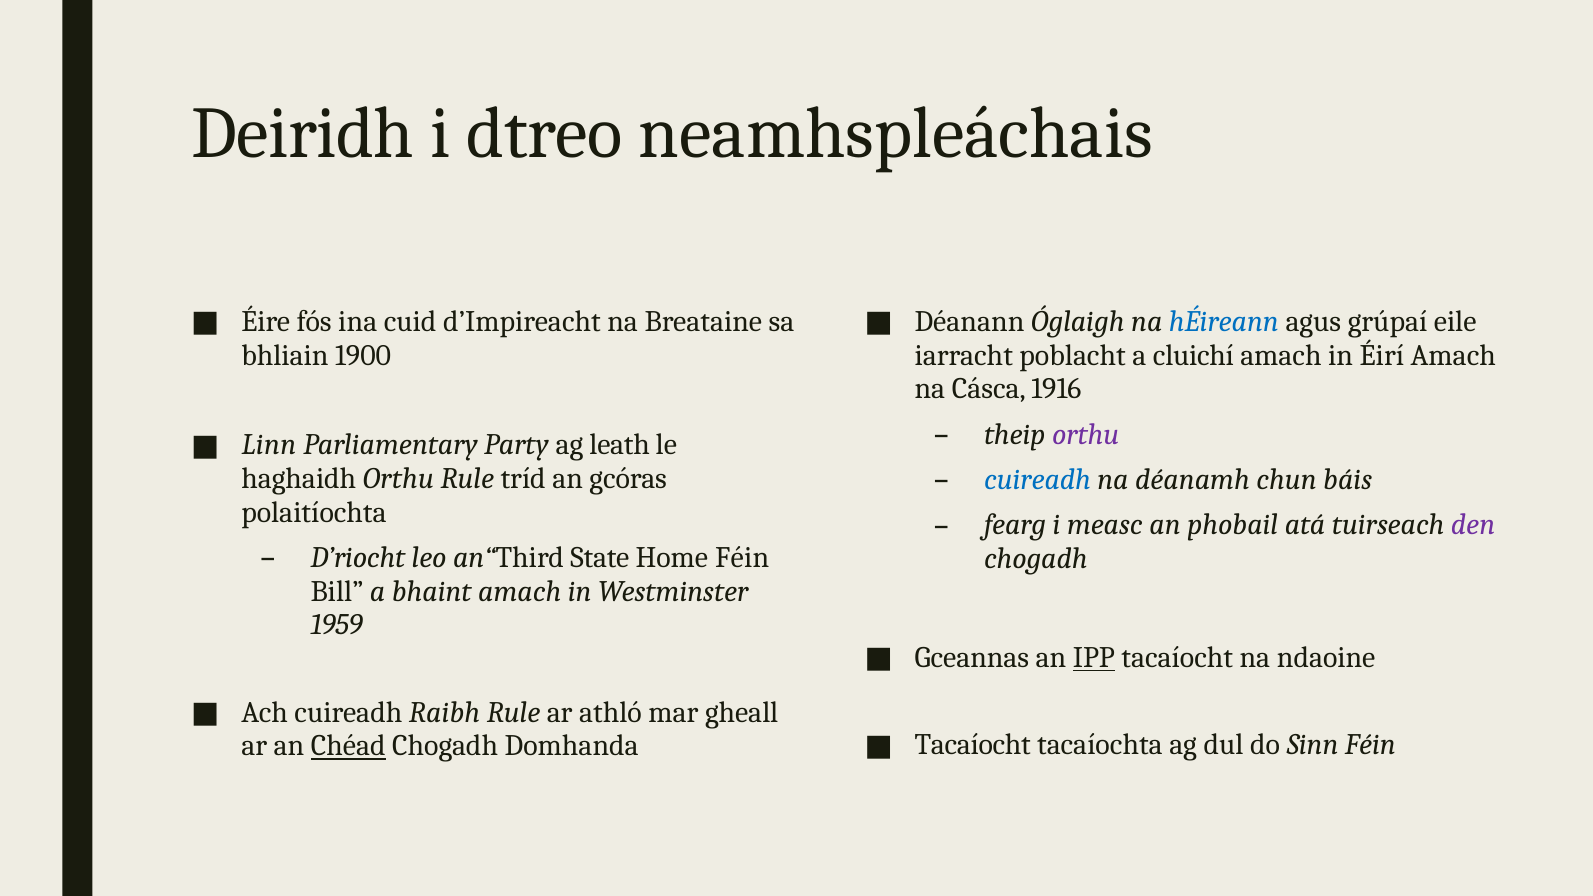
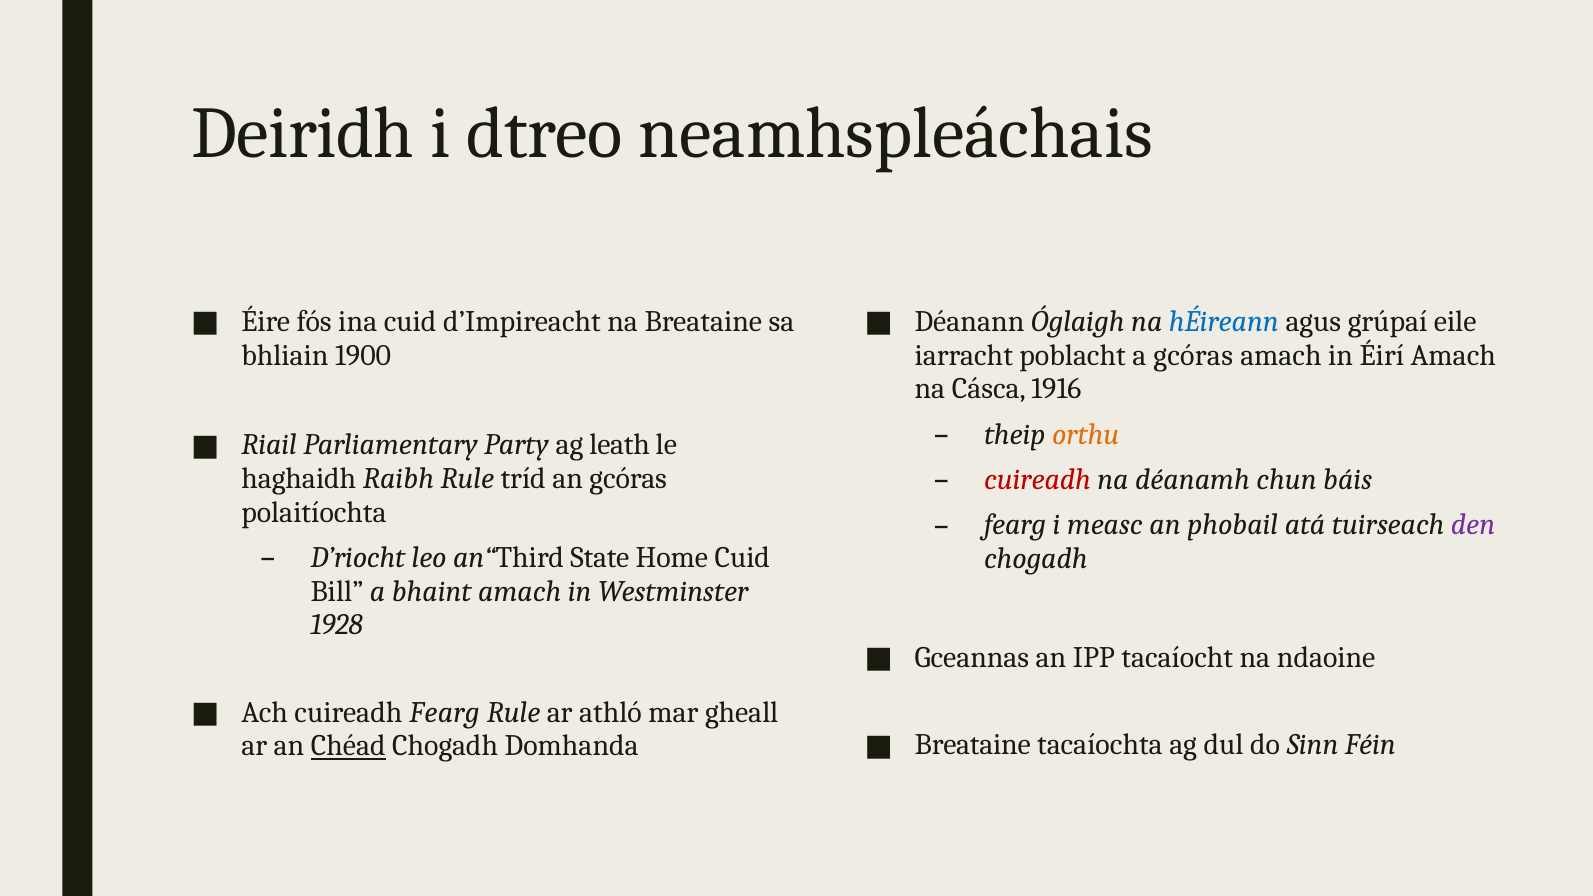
a cluichí: cluichí -> gcóras (1193, 355)
orthu colour: purple -> orange (1086, 434)
Linn: Linn -> Riail (269, 445)
haghaidh Orthu: Orthu -> Raibh (398, 479)
cuireadh colour: blue -> red (1037, 480)
Home Féin: Féin -> Cuid (742, 558)
1959: 1959 -> 1928 (337, 625)
IPP underline: present -> none (1094, 658)
cuireadh Raibh: Raibh -> Fearg (444, 712)
Tacaíocht: Tacaíocht -> Breataine (973, 745)
